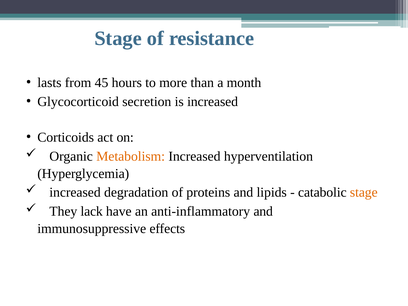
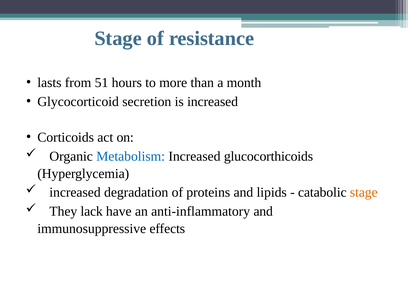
45: 45 -> 51 (102, 83)
Metabolism colour: orange -> blue (131, 157)
hyperventilation: hyperventilation -> glucocorthicoids (269, 157)
